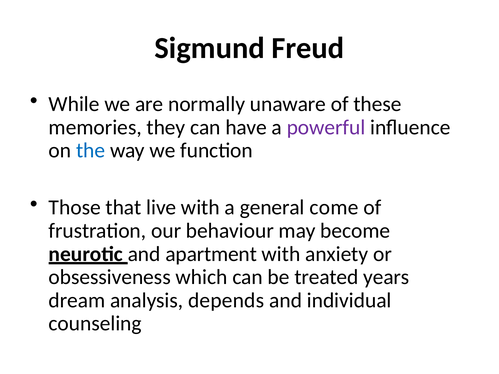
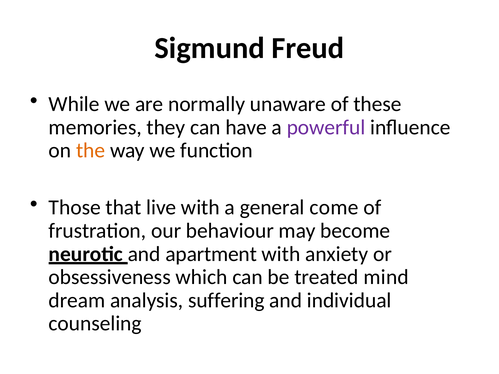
the colour: blue -> orange (91, 151)
years: years -> mind (386, 277)
depends: depends -> suffering (226, 301)
